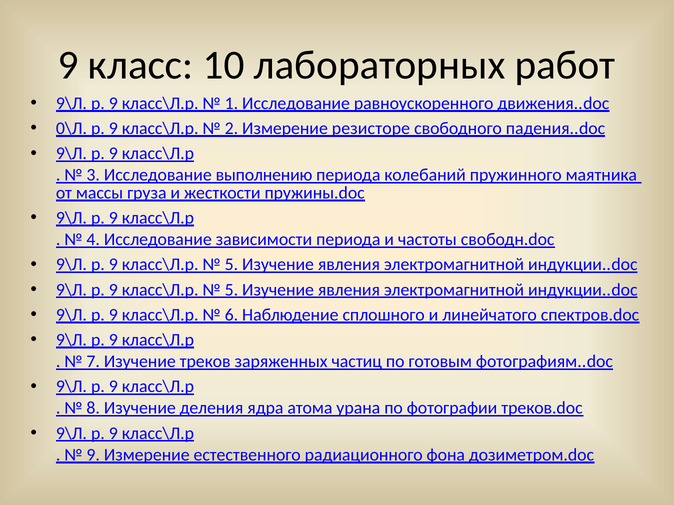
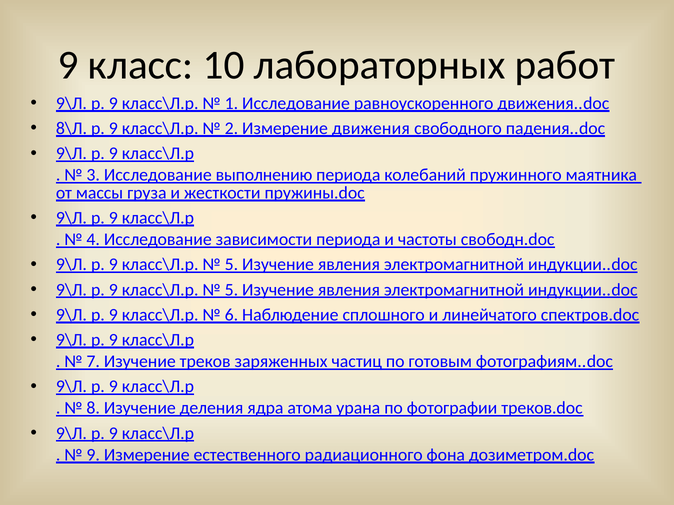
0\Л: 0\Л -> 8\Л (71, 129)
резисторе: резисторе -> движения (371, 129)
